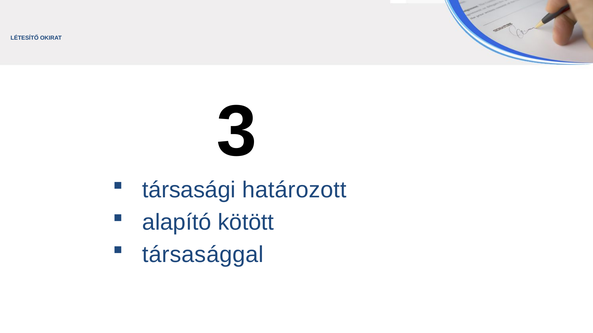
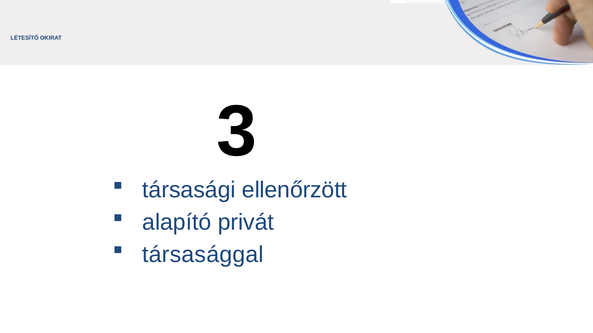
határozott: határozott -> ellenőrzött (294, 190)
kötött: kötött -> privát (246, 223)
